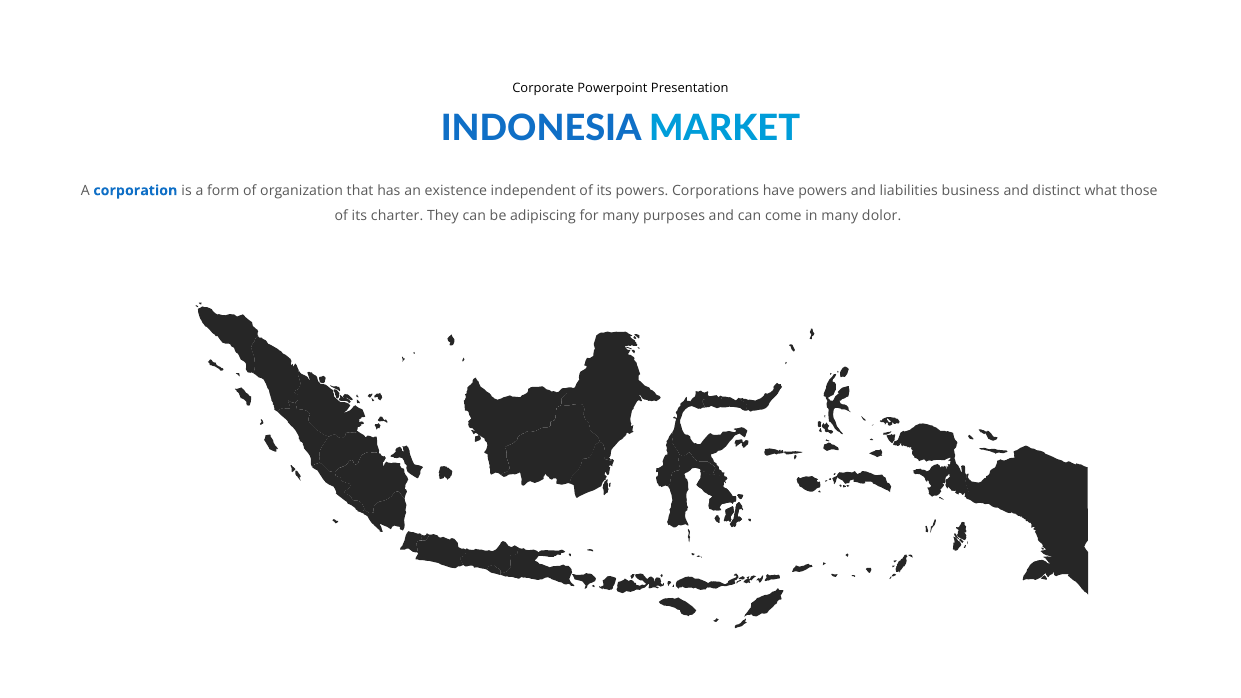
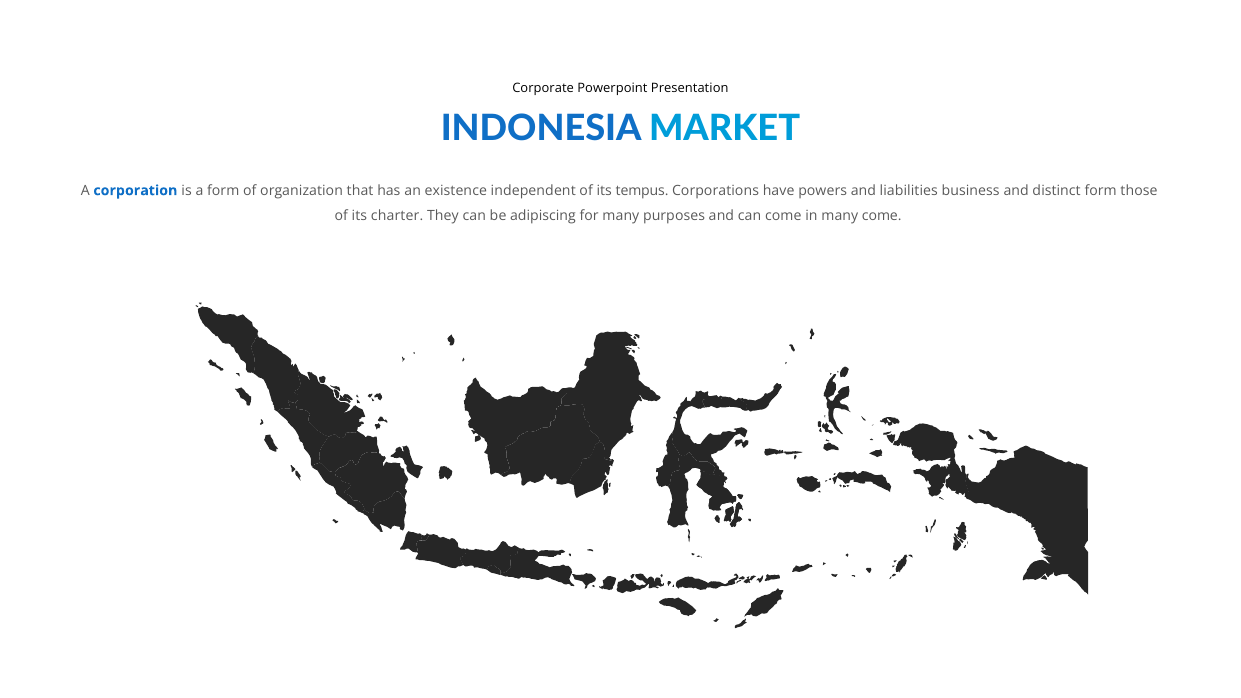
its powers: powers -> tempus (642, 191)
distinct what: what -> form (1101, 191)
many dolor: dolor -> come (882, 216)
